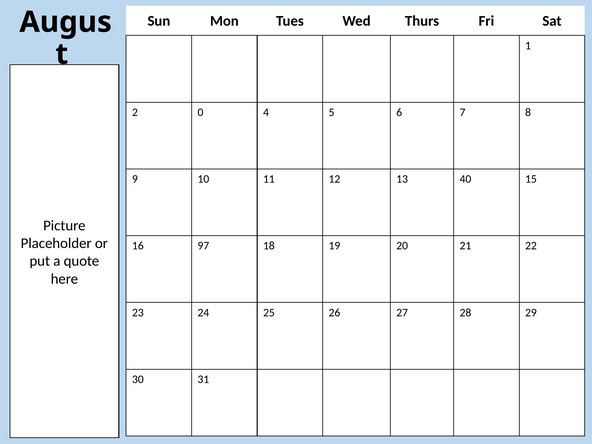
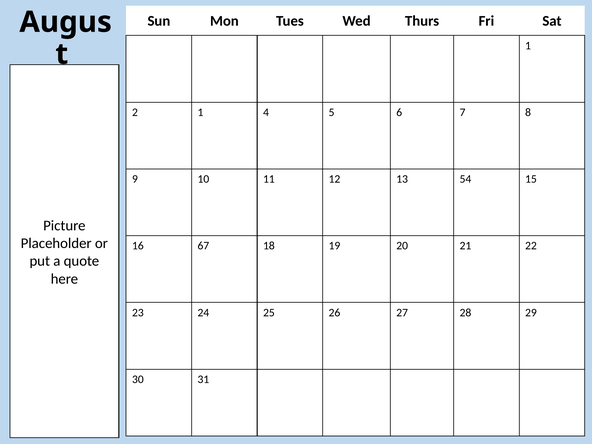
2 0: 0 -> 1 (200, 112)
40: 40 -> 54 (465, 179)
97: 97 -> 67 (203, 246)
